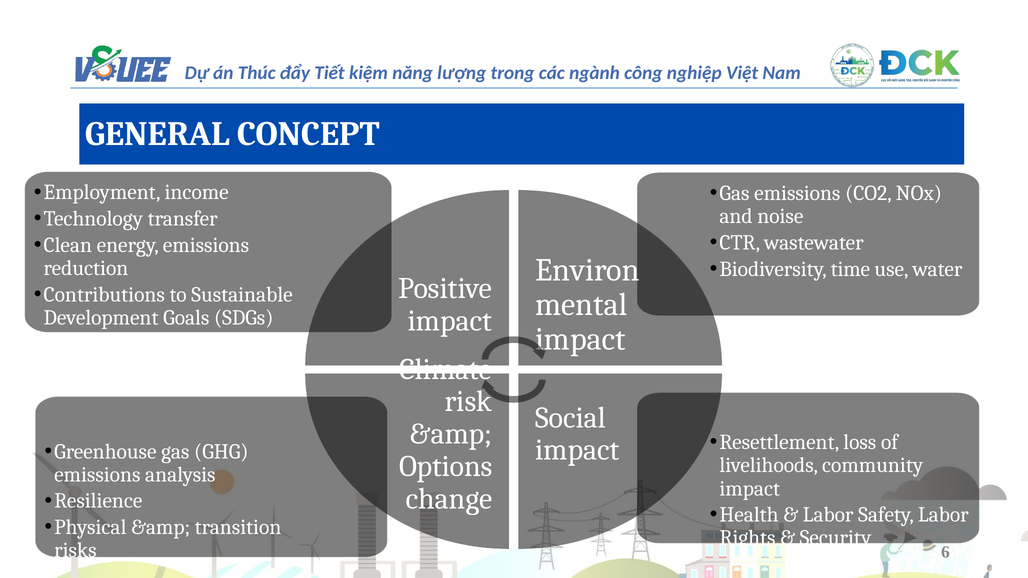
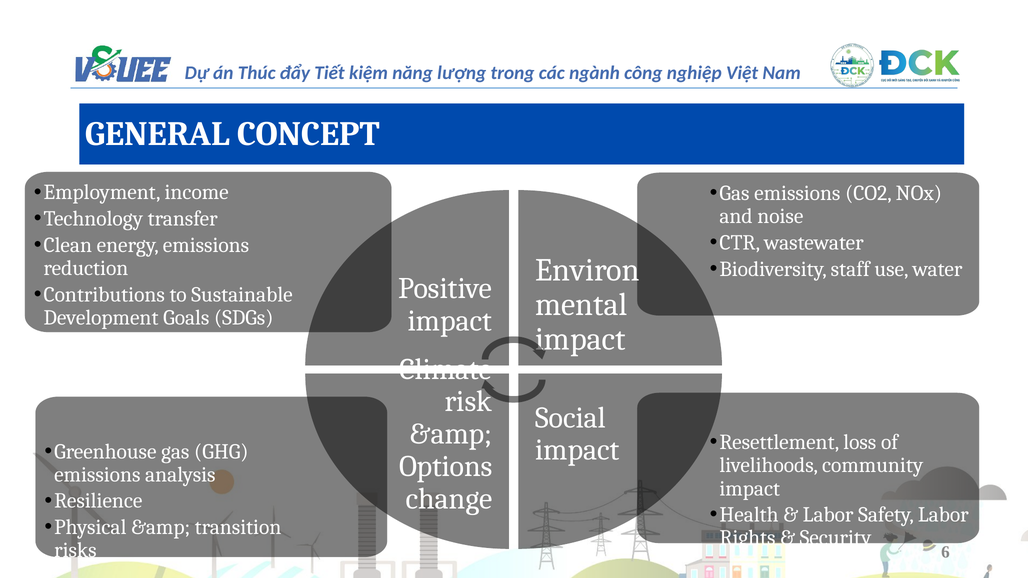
time: time -> staff (850, 269)
